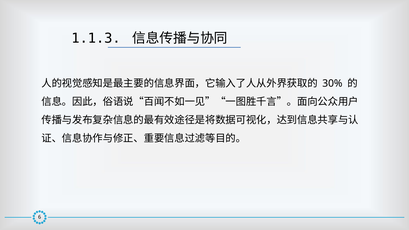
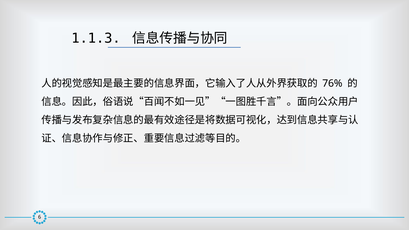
30%: 30% -> 76% (332, 83)
